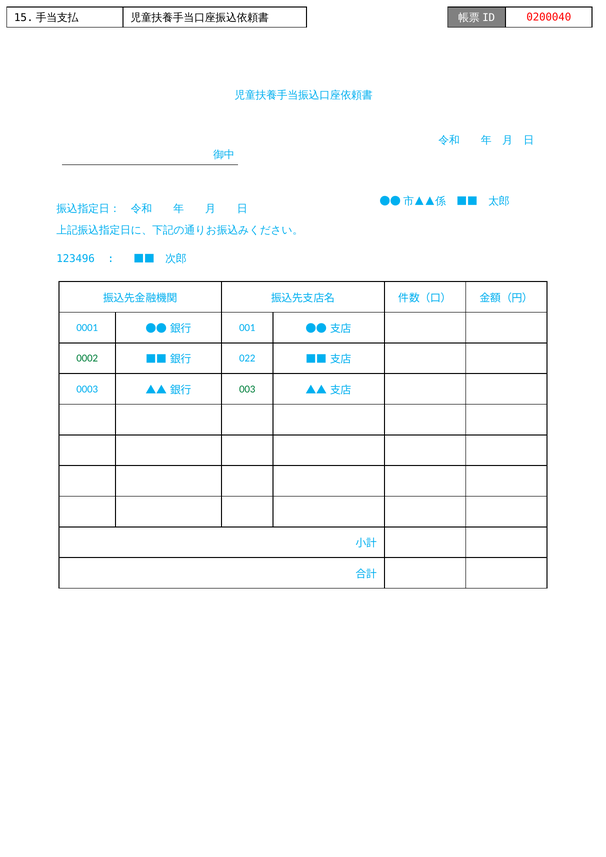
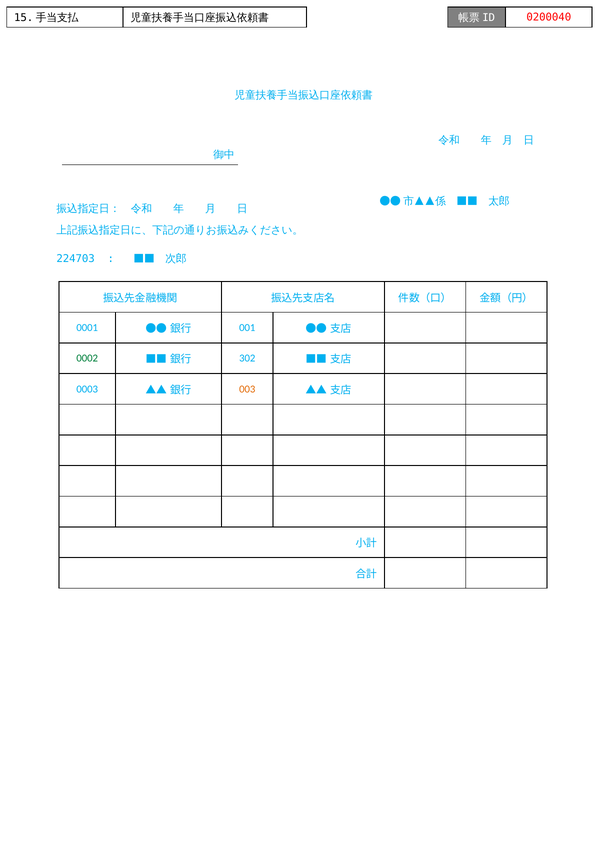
123496: 123496 -> 224703 (76, 259)
022: 022 -> 302 (247, 359)
003 colour: green -> orange (247, 389)
